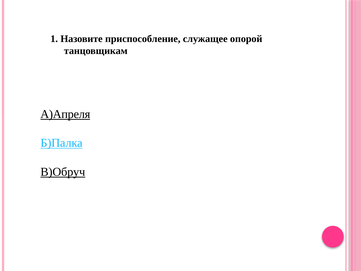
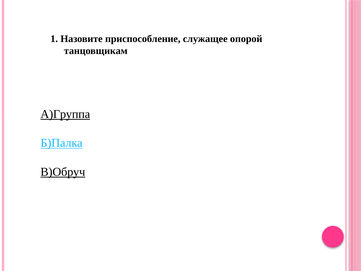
А)Апреля: А)Апреля -> А)Группа (65, 114)
